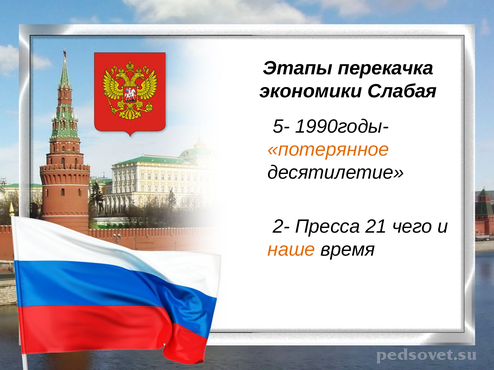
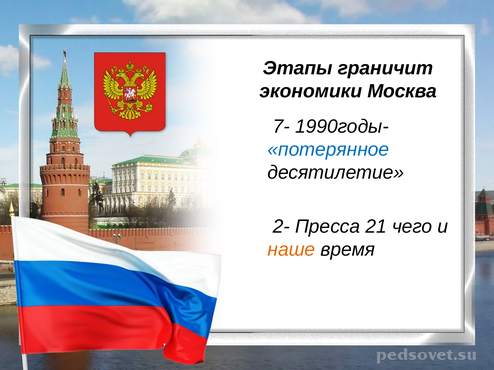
перекачка: перекачка -> граничит (386, 68)
Слабая: Слабая -> Москва (402, 91)
5-: 5- -> 7- (281, 127)
потерянное colour: orange -> blue (328, 150)
